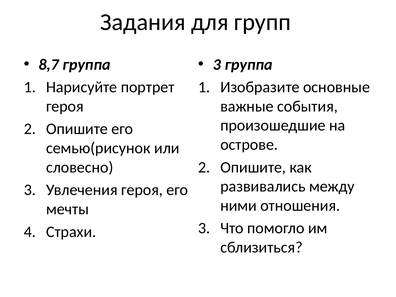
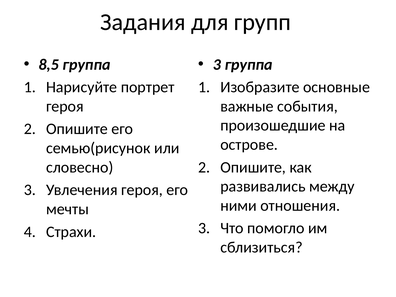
8,7: 8,7 -> 8,5 (49, 64)
